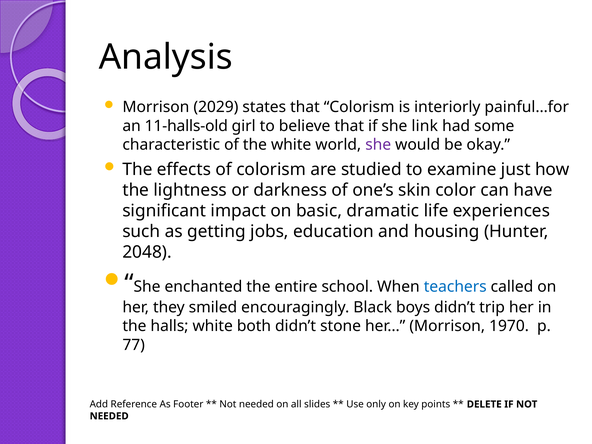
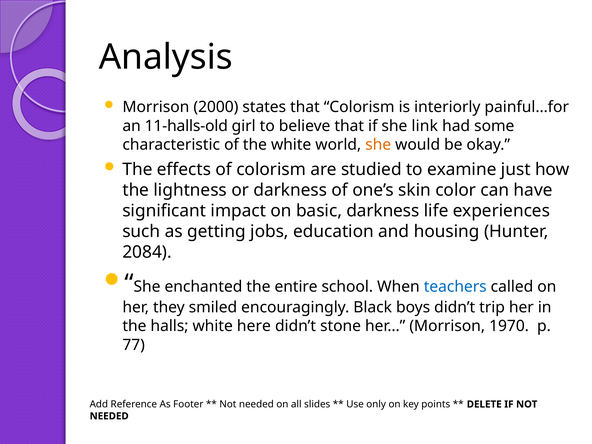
2029: 2029 -> 2000 (216, 107)
she colour: purple -> orange (378, 145)
basic dramatic: dramatic -> darkness (383, 211)
2048: 2048 -> 2084 (147, 252)
both: both -> here (254, 326)
